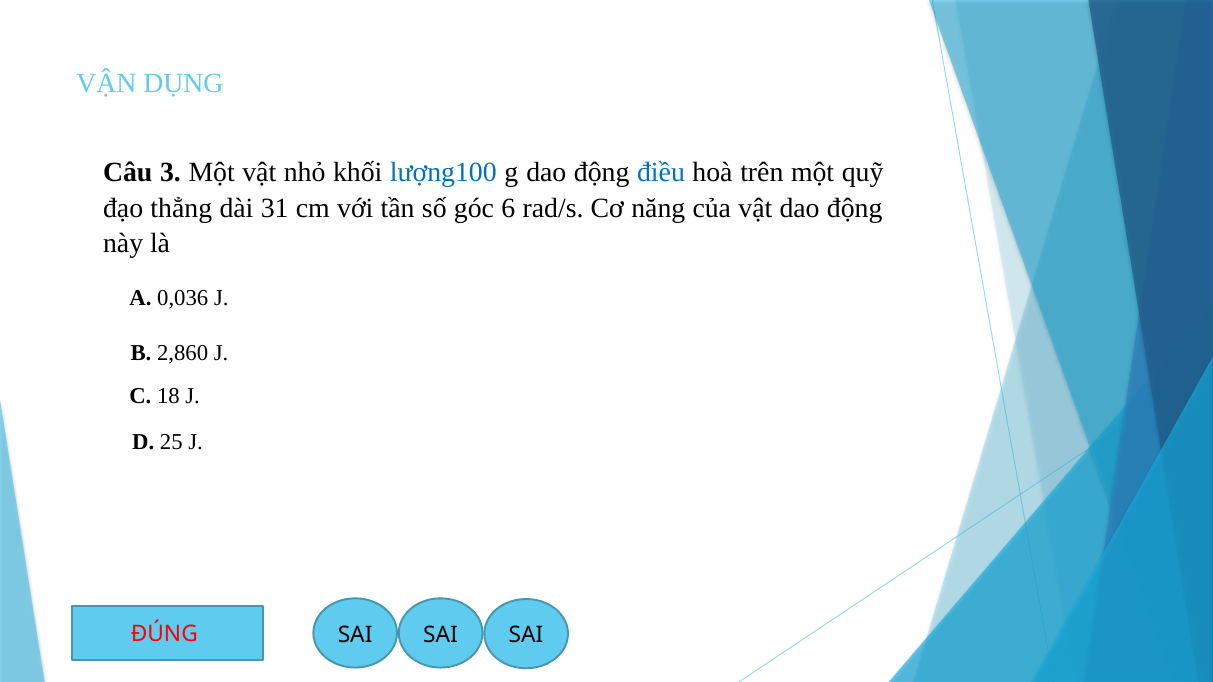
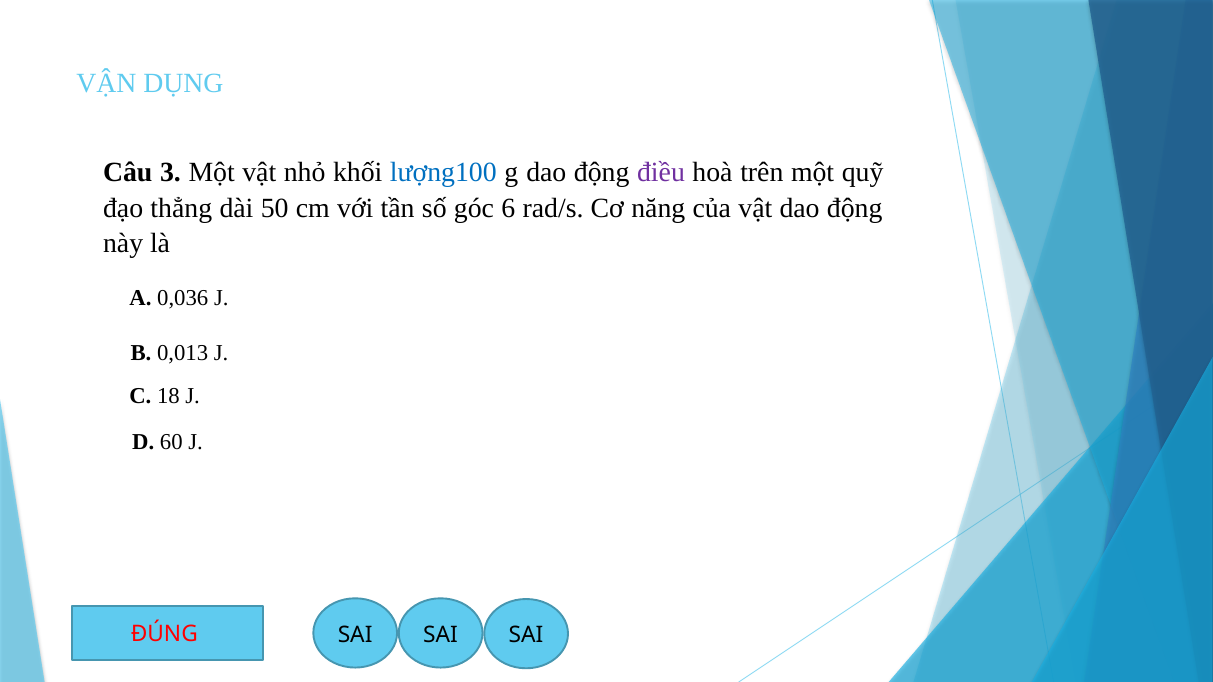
điều colour: blue -> purple (661, 172)
31: 31 -> 50 (275, 208)
2,860: 2,860 -> 0,013 (183, 353)
25: 25 -> 60 (171, 442)
